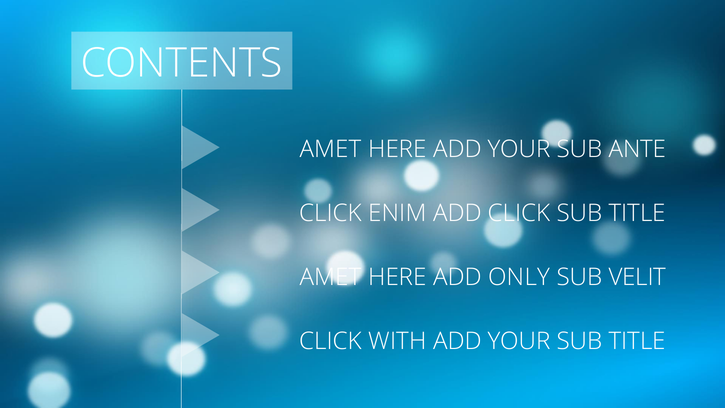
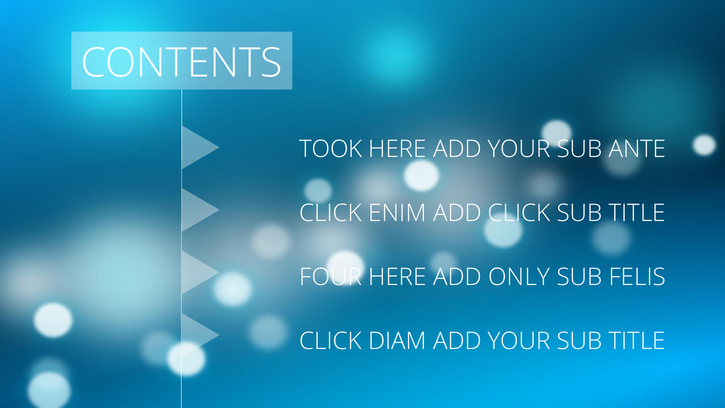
AMET: AMET -> TOOK (331, 149)
AMET: AMET -> FOUR (331, 277)
VELIT: VELIT -> FELIS (637, 277)
WITH: WITH -> DIAM (398, 341)
